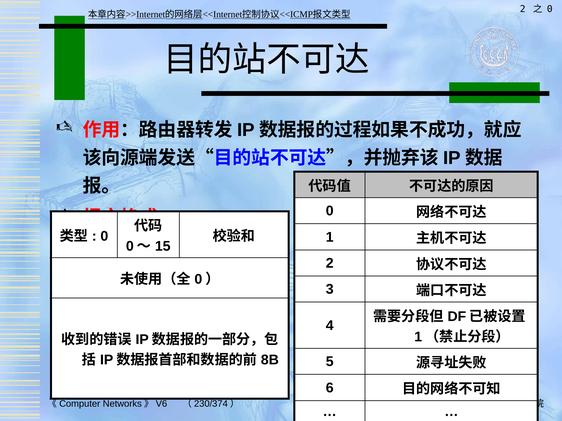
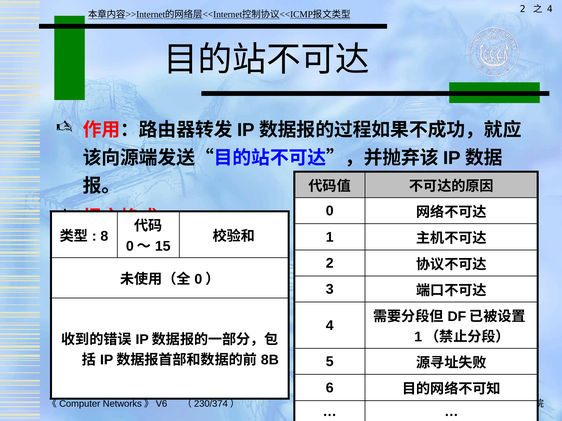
0: 0 -> 4 (550, 9)
0: 0 -> 8 (104, 236)
